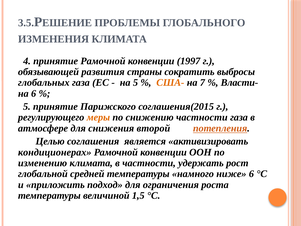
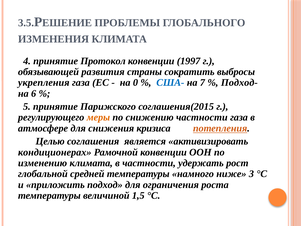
принятие Рамочной: Рамочной -> Протокол (103, 61)
глобальных: глобальных -> укрепления (44, 83)
на 5: 5 -> 0 (135, 83)
США- colour: orange -> blue (170, 83)
Власти-: Власти- -> Подход- (239, 83)
второй: второй -> кризиса (154, 128)
ниже 6: 6 -> 3 (251, 174)
